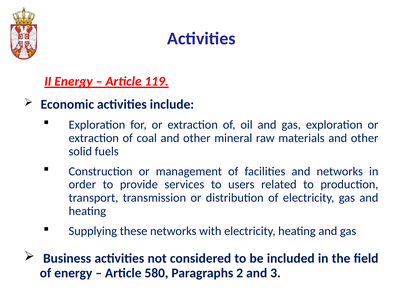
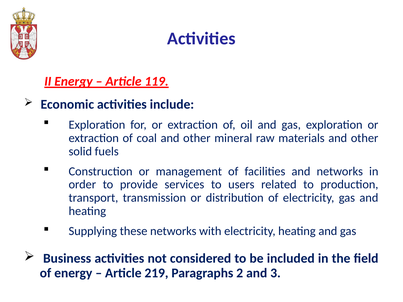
580: 580 -> 219 (156, 273)
